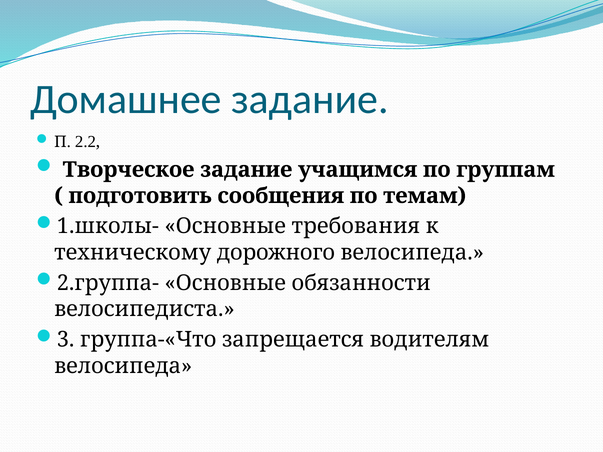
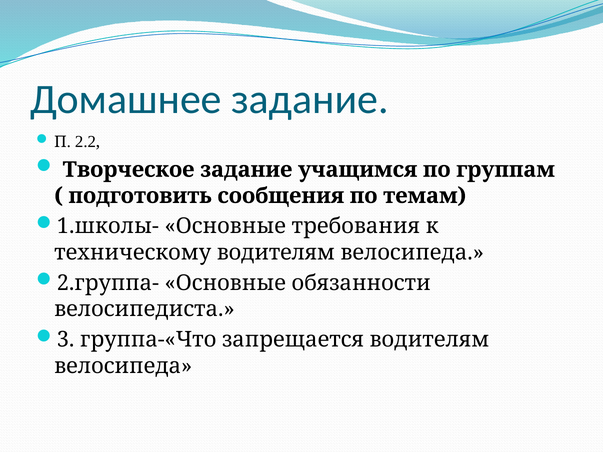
техническому дорожного: дорожного -> водителям (276, 253)
